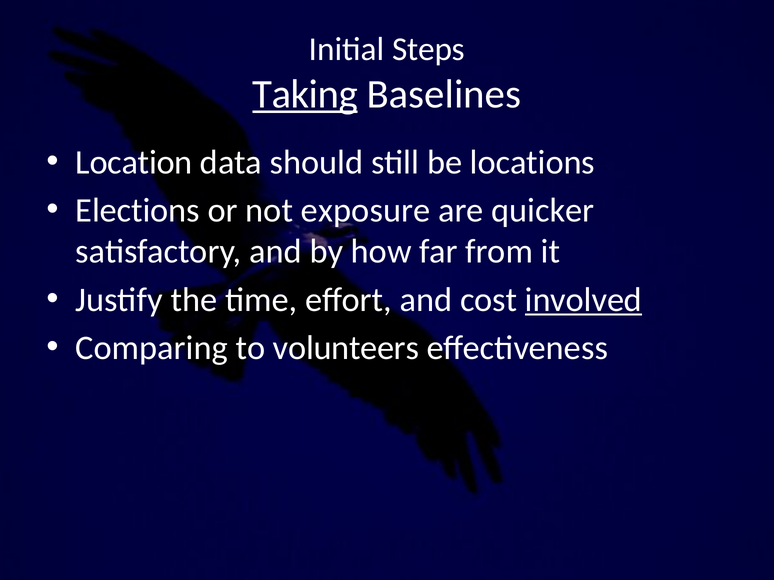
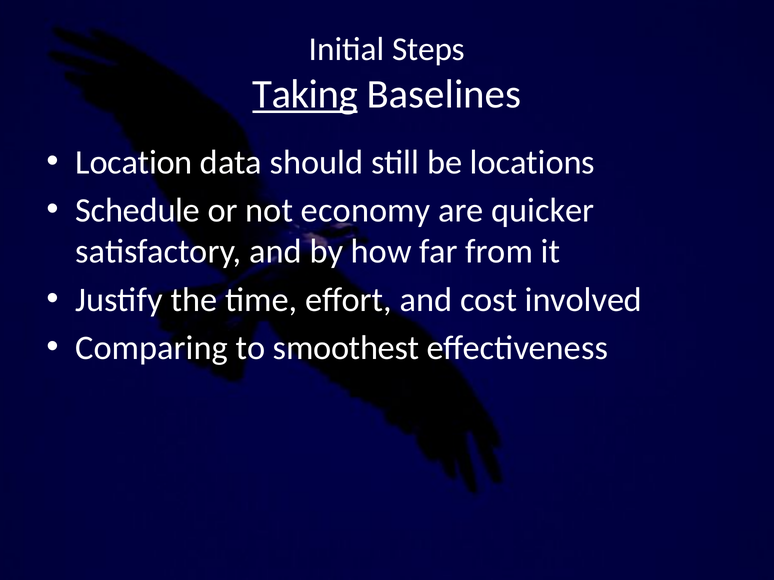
Elections: Elections -> Schedule (138, 211)
exposure: exposure -> economy (366, 211)
involved underline: present -> none (583, 300)
volunteers: volunteers -> smoothest (346, 348)
